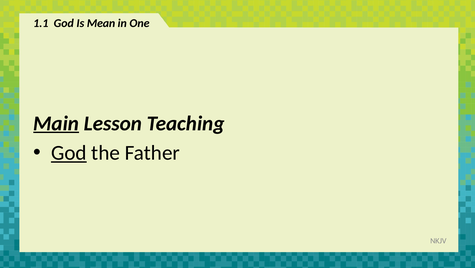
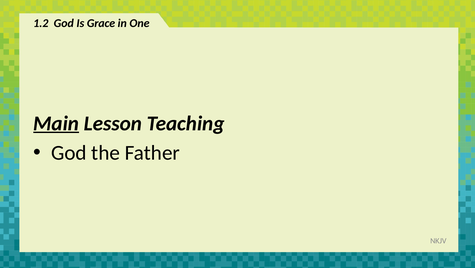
1.1: 1.1 -> 1.2 (41, 23)
Mean: Mean -> Grace (101, 23)
God underline: present -> none (69, 153)
